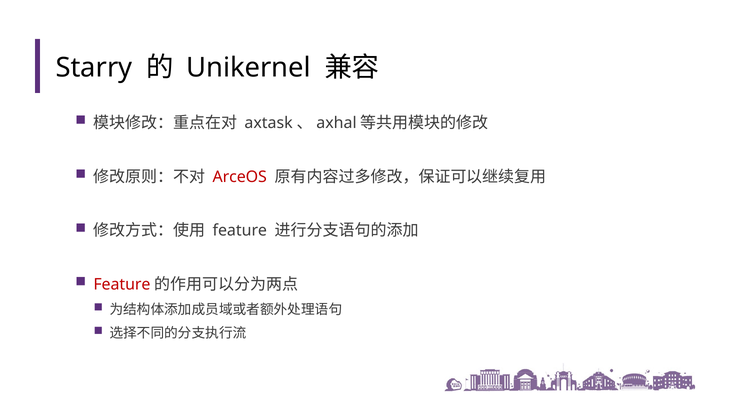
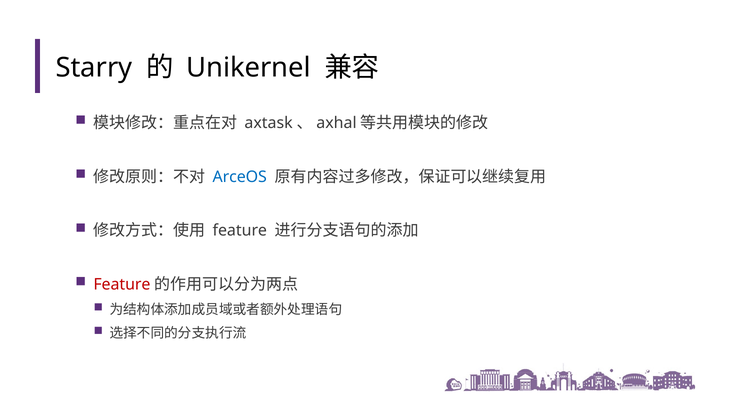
ArceOS colour: red -> blue (240, 177)
